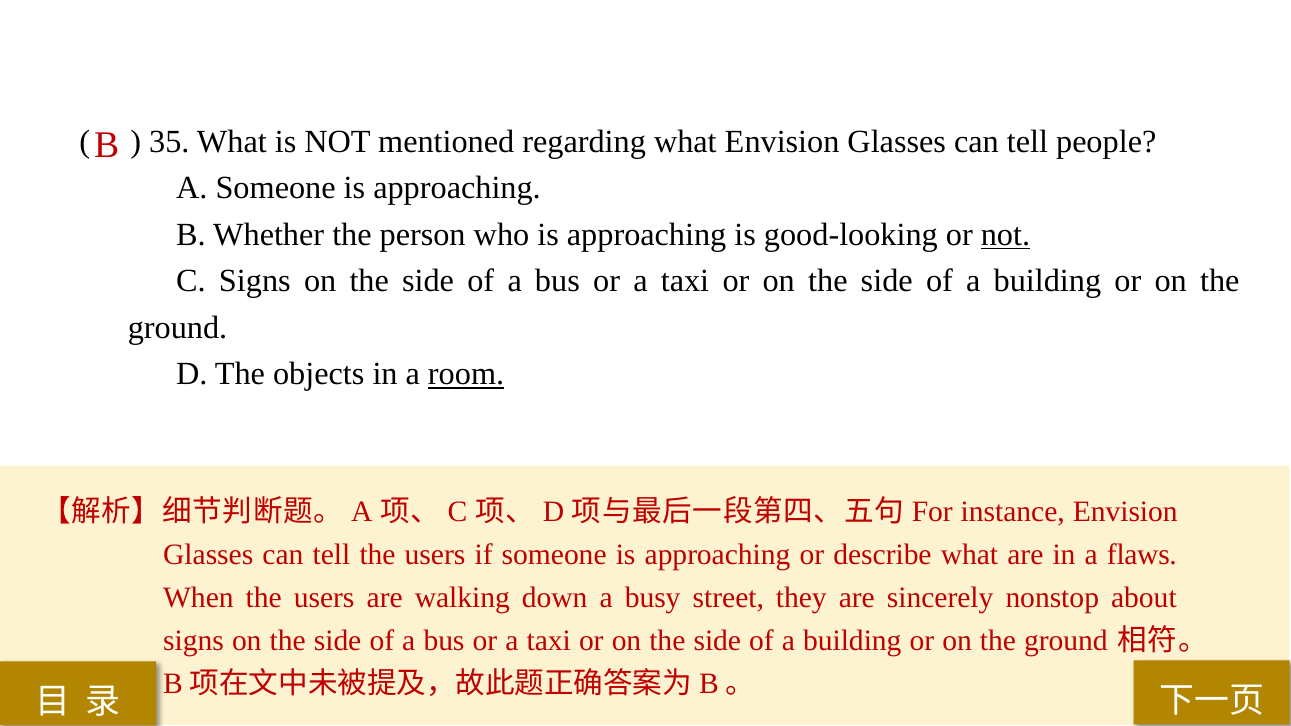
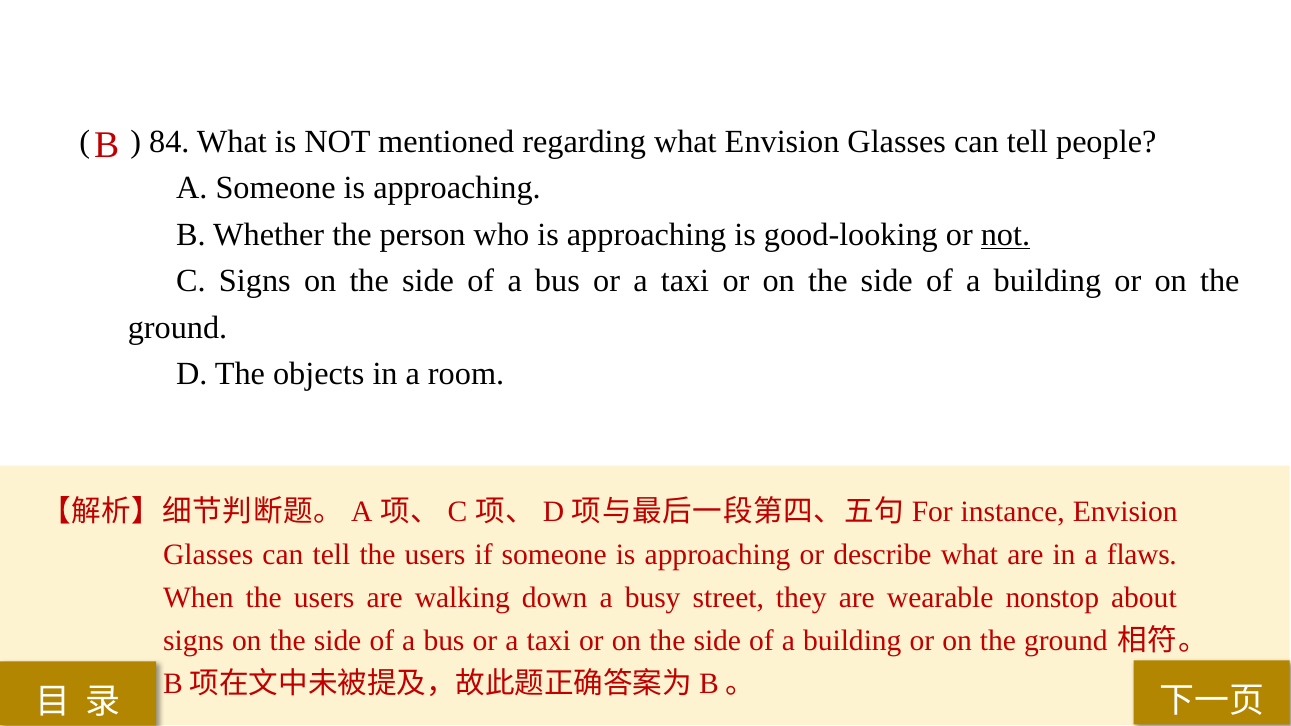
35: 35 -> 84 (169, 142)
room underline: present -> none (466, 374)
sincerely: sincerely -> wearable (940, 598)
